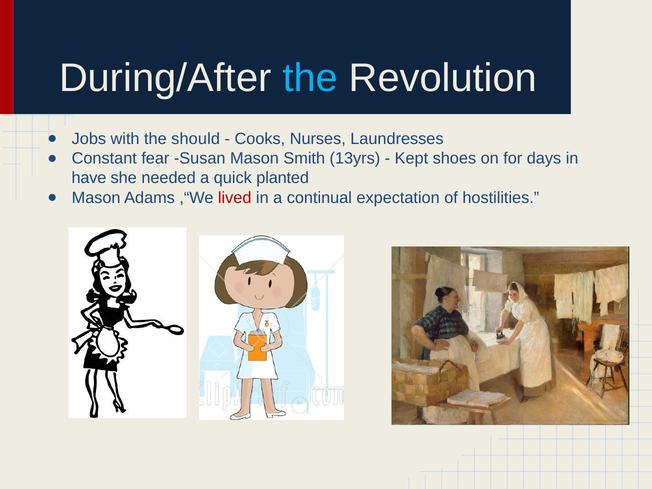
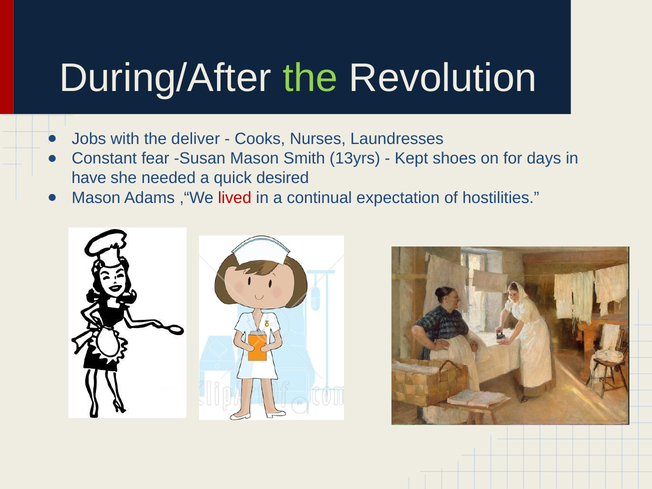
the colour: light blue -> light green (310, 78)
should: should -> deliver (196, 139)
planted: planted -> desired (283, 178)
